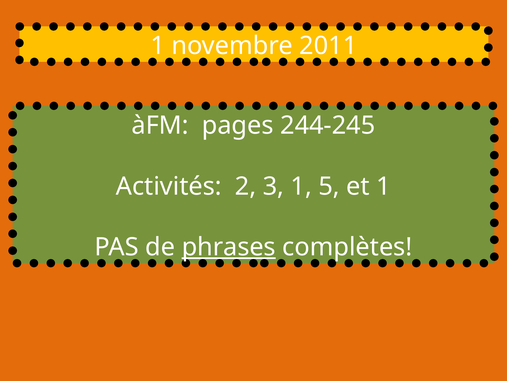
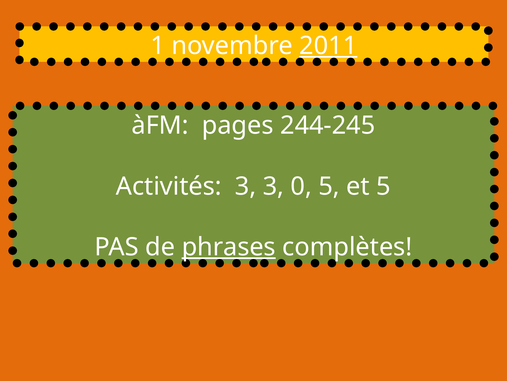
2011 underline: none -> present (328, 46)
Activités 2: 2 -> 3 (246, 186)
3 1: 1 -> 0 (301, 186)
et 1: 1 -> 5 (384, 186)
